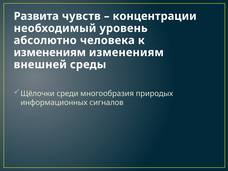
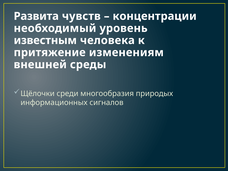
абсолютно: абсолютно -> известным (45, 40)
изменениям: изменениям -> притяжение (50, 52)
